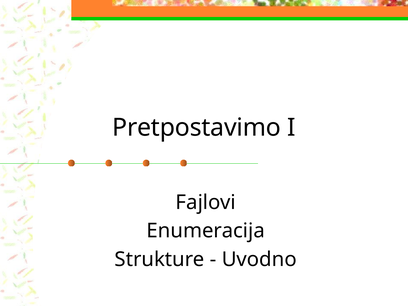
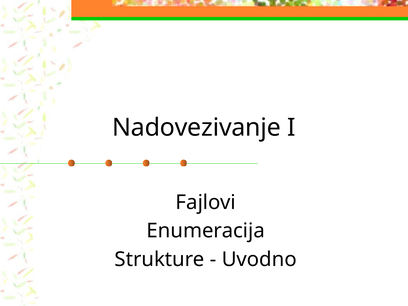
Pretpostavimo: Pretpostavimo -> Nadovezivanje (197, 128)
